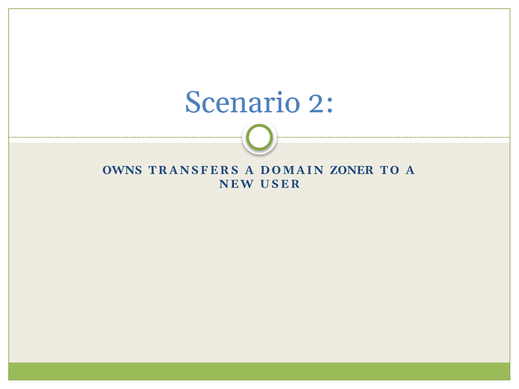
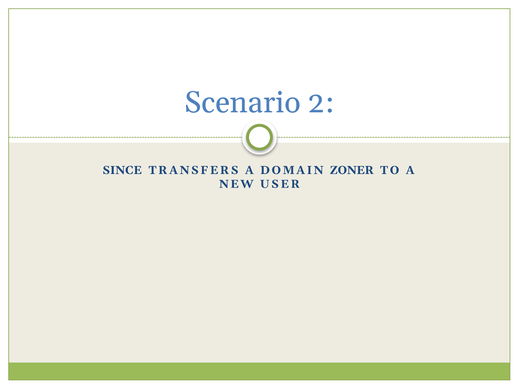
OWNS: OWNS -> SINCE (122, 170)
